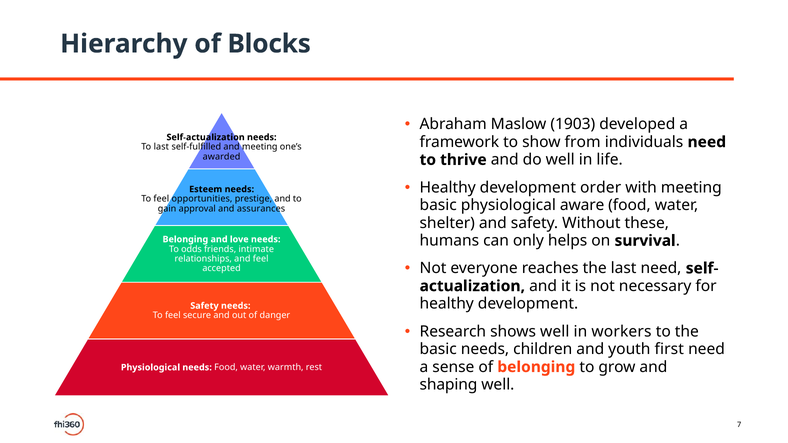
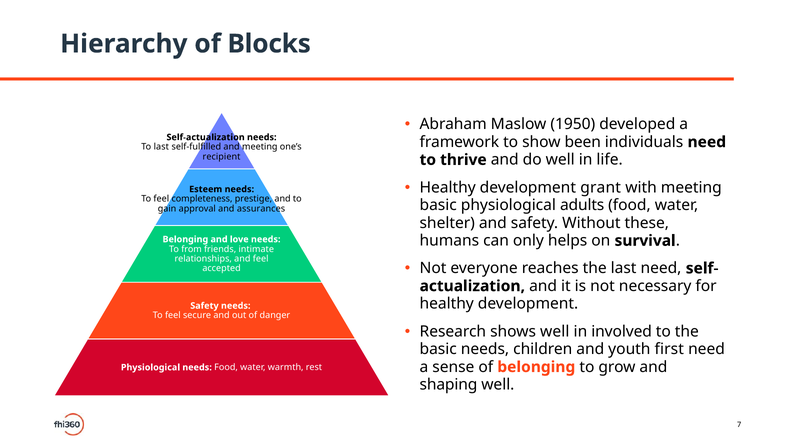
1903: 1903 -> 1950 (573, 124)
from: from -> been (583, 142)
awarded: awarded -> recipient (222, 157)
order: order -> grant (601, 187)
opportunities: opportunities -> completeness (202, 199)
aware: aware -> adults (582, 205)
odds: odds -> from (191, 249)
workers: workers -> involved (622, 332)
